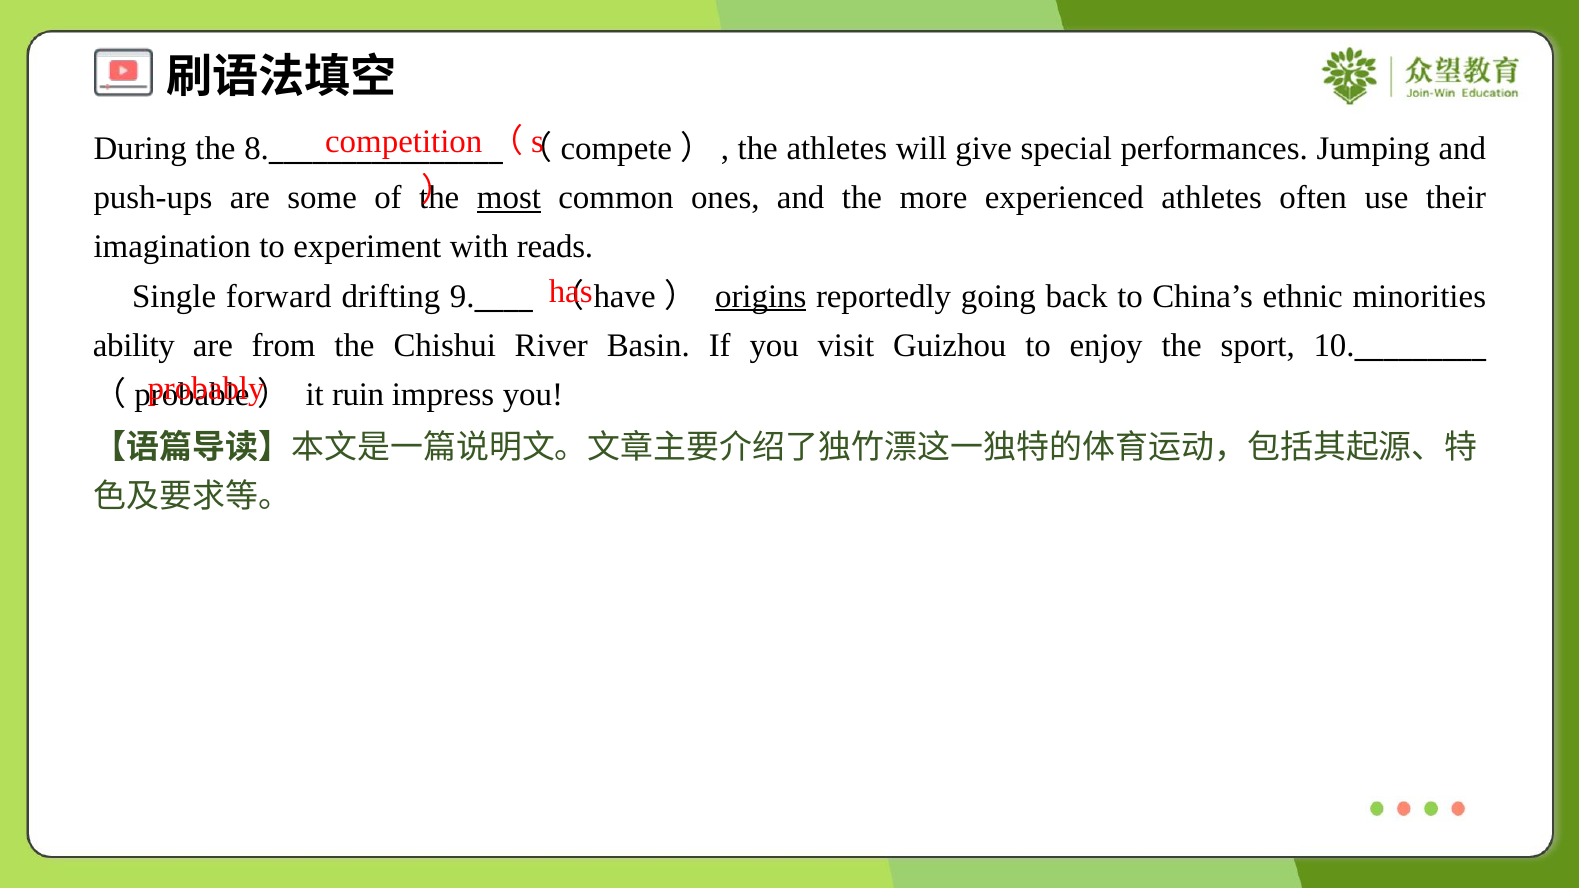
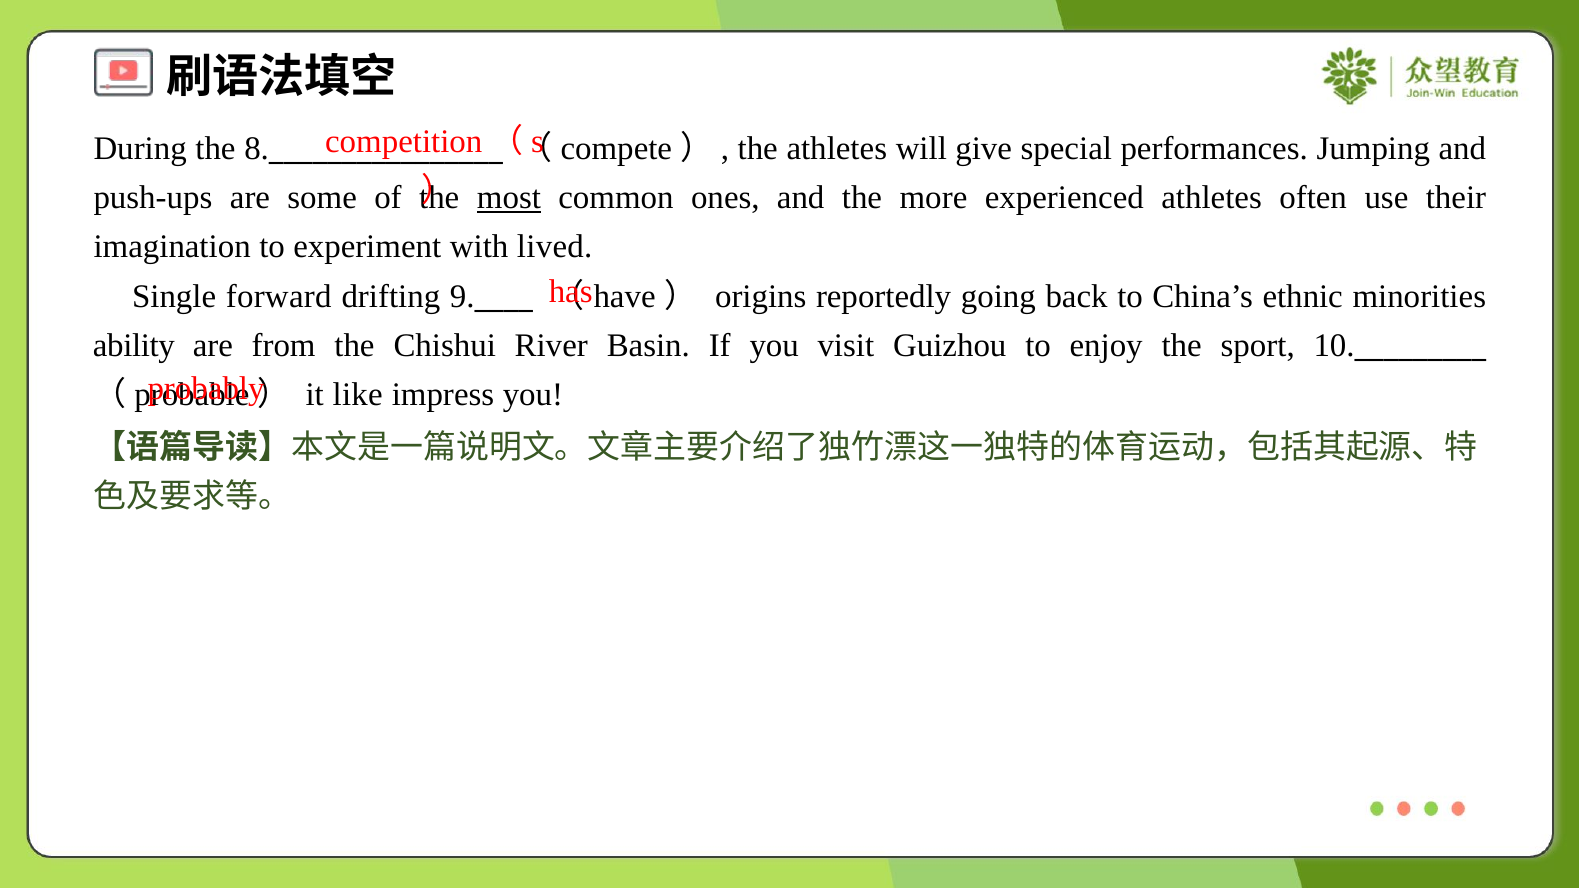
reads: reads -> lived (555, 247)
origins underline: present -> none (761, 296)
ruin: ruin -> like (358, 395)
